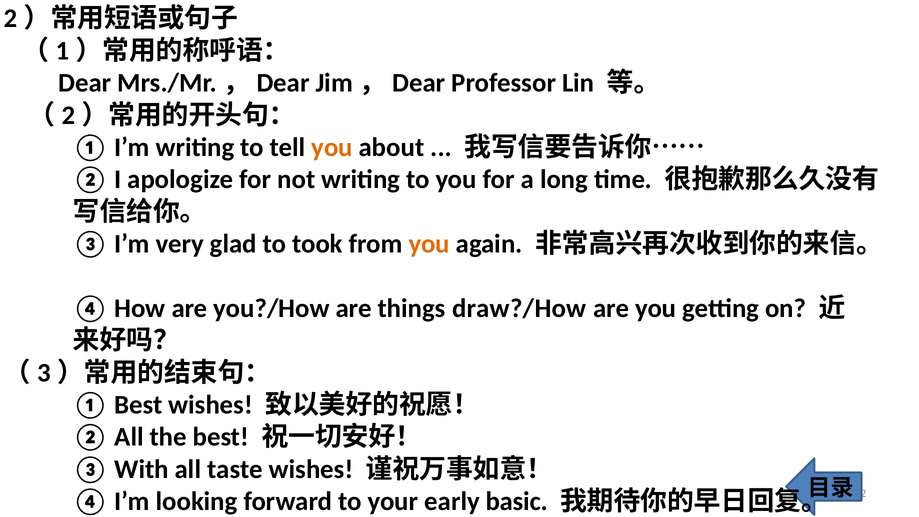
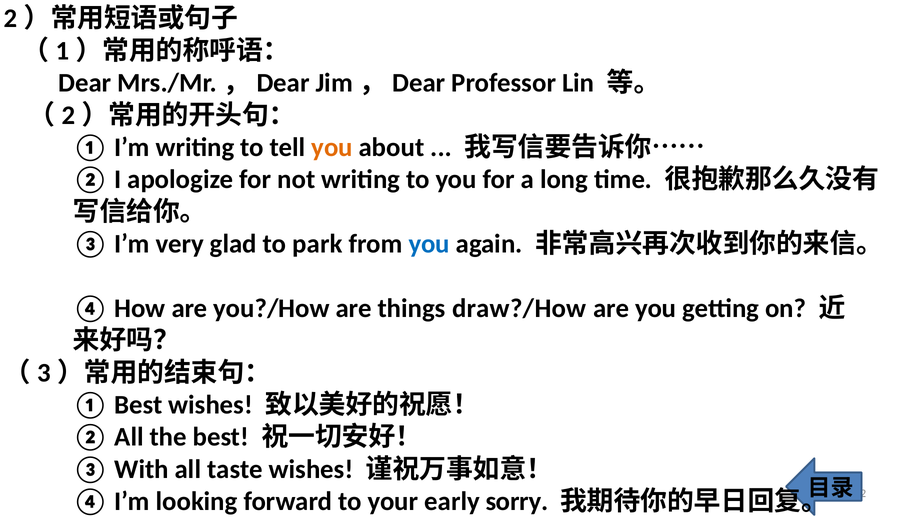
took: took -> park (317, 244)
you colour: orange -> blue (429, 244)
basic: basic -> sorry (517, 501)
